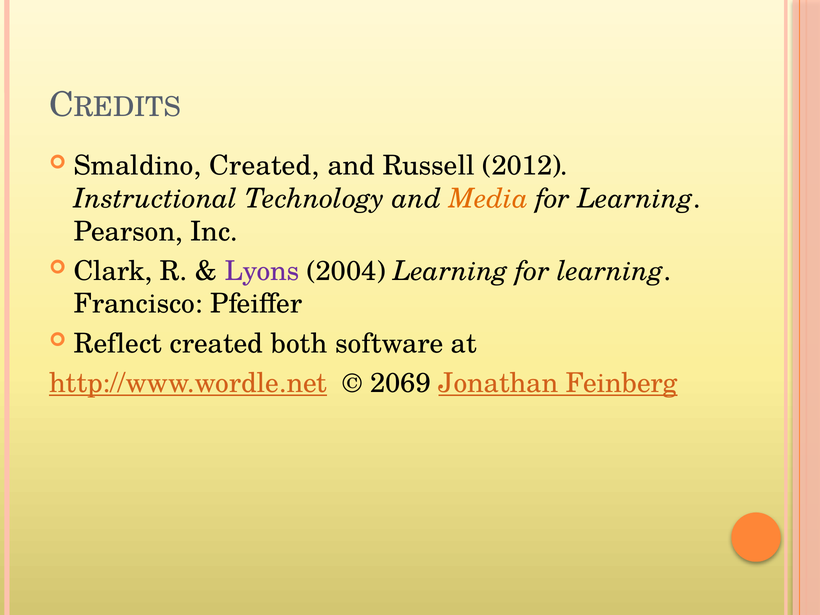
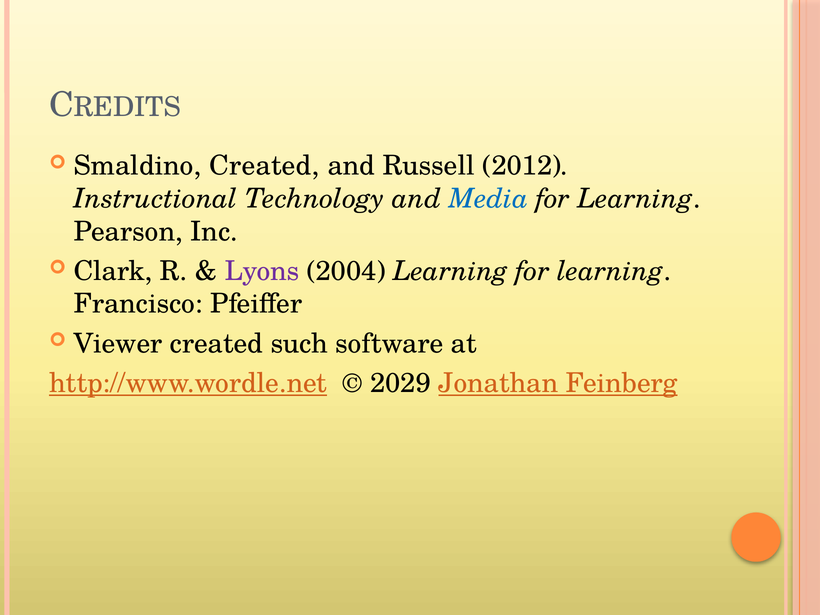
Media colour: orange -> blue (489, 199)
Reflect: Reflect -> Viewer (118, 344)
both: both -> such (299, 344)
2069: 2069 -> 2029 (400, 383)
